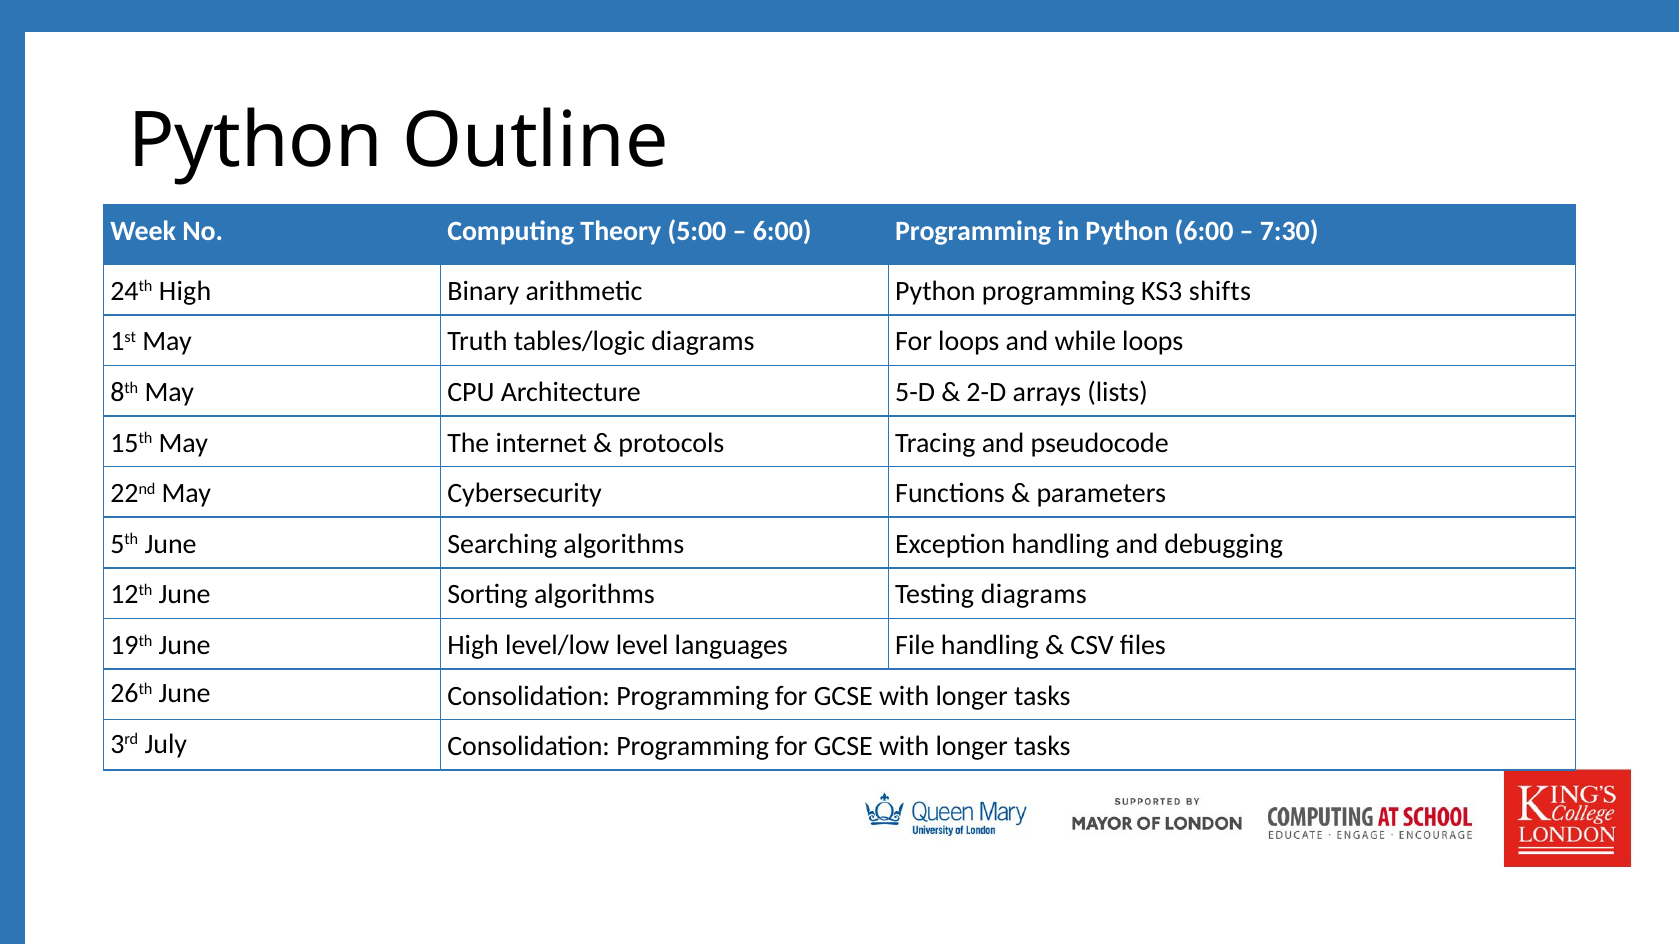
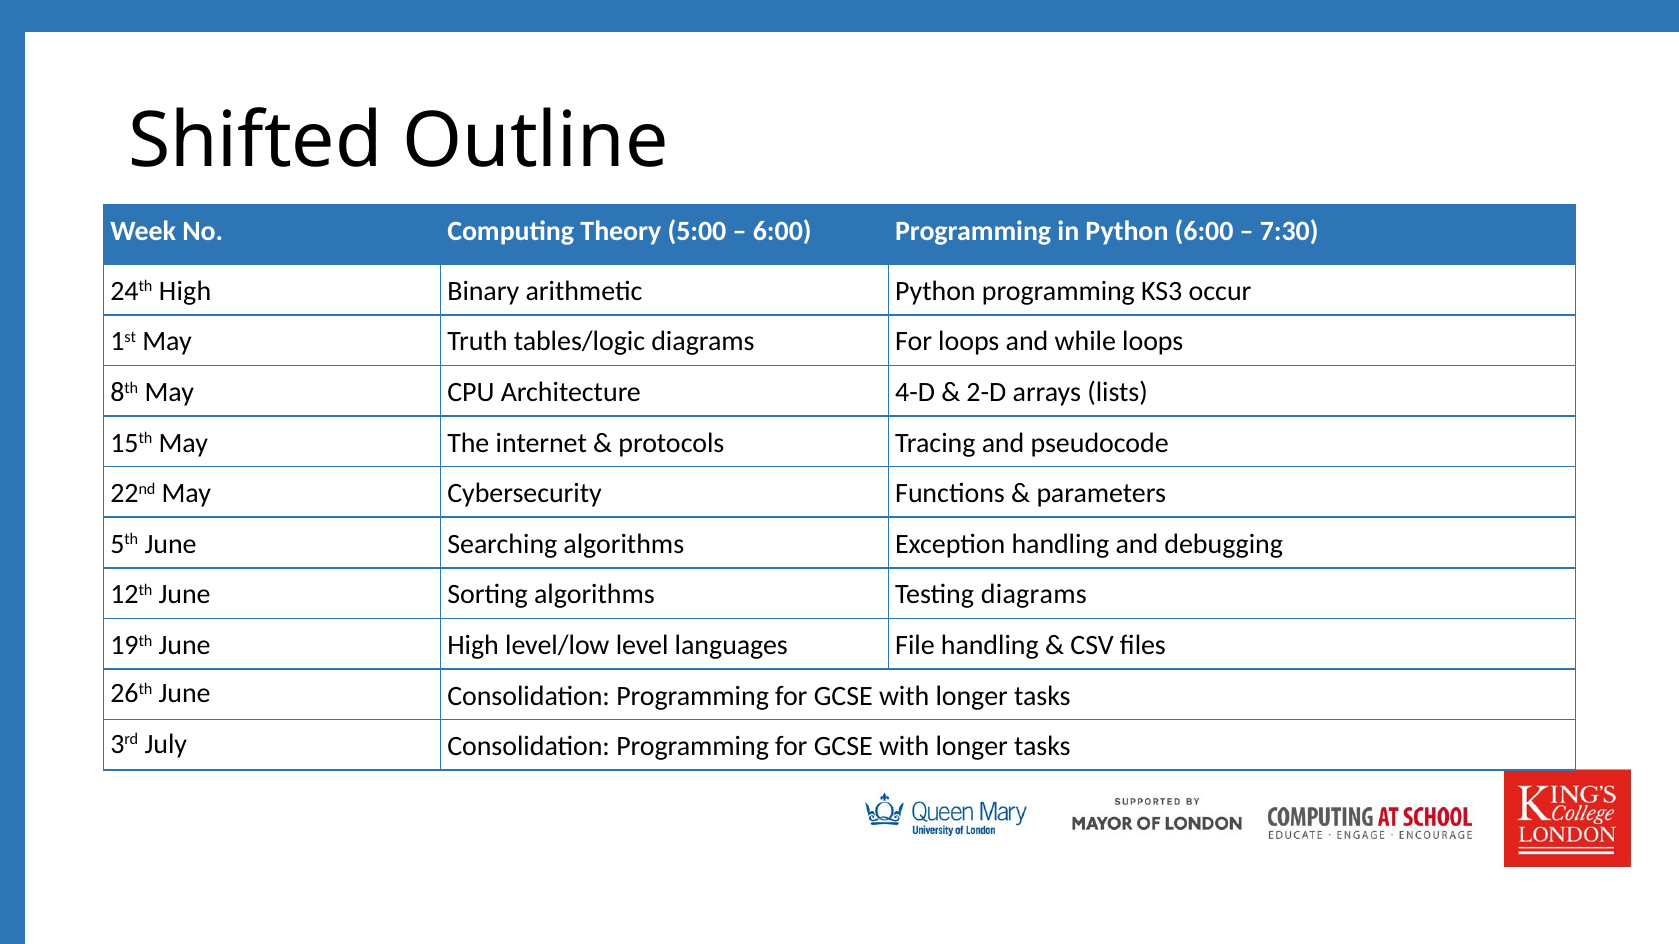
Python: Python -> Shifted (255, 141)
shifts: shifts -> occur (1220, 291)
5-D: 5-D -> 4-D (915, 392)
